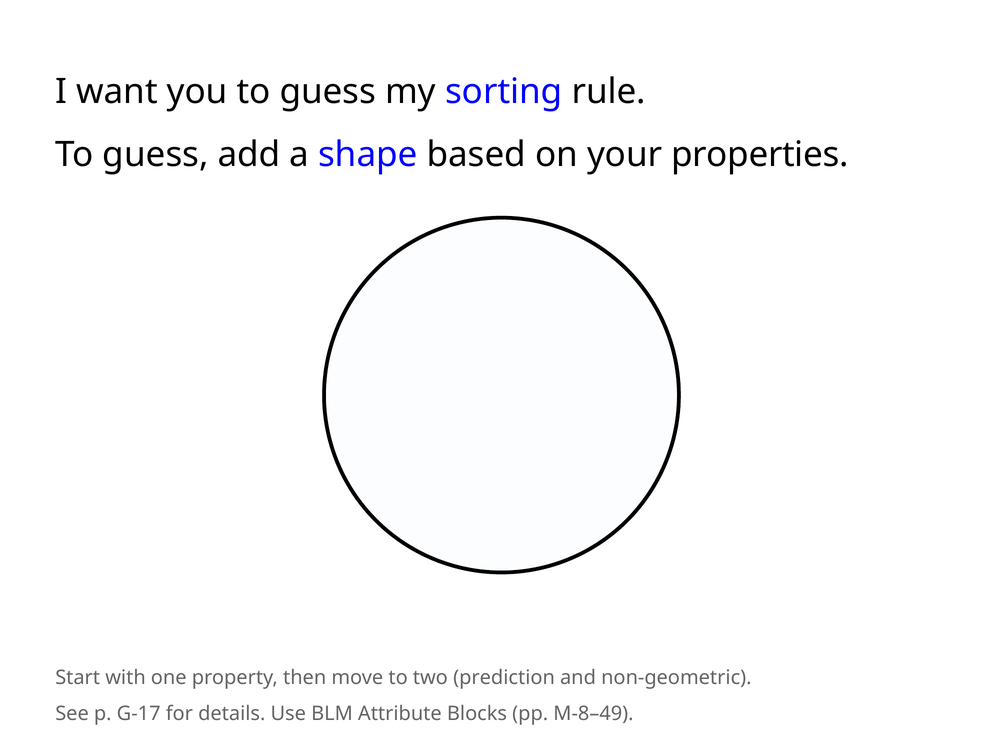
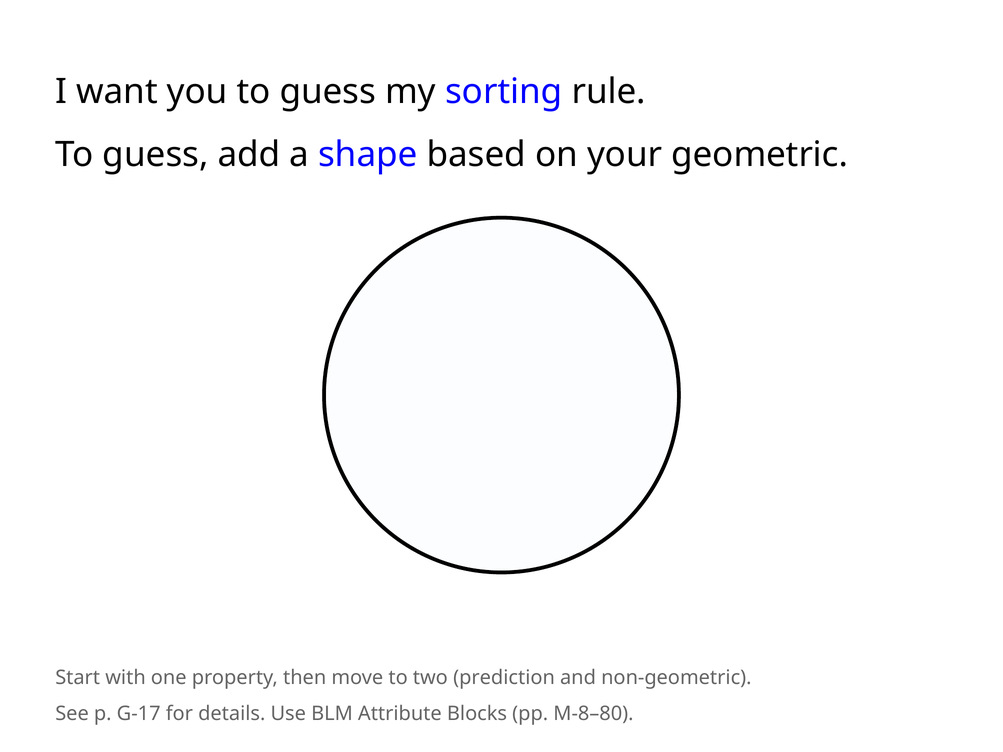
properties: properties -> geometric (760, 155)
M-8–49: M-8–49 -> M-8–80 (593, 714)
